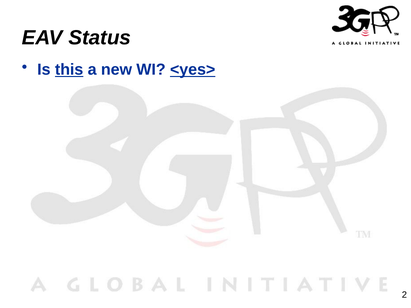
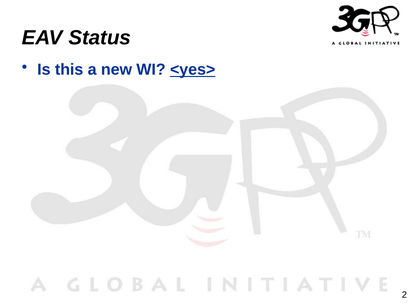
this underline: present -> none (69, 70)
